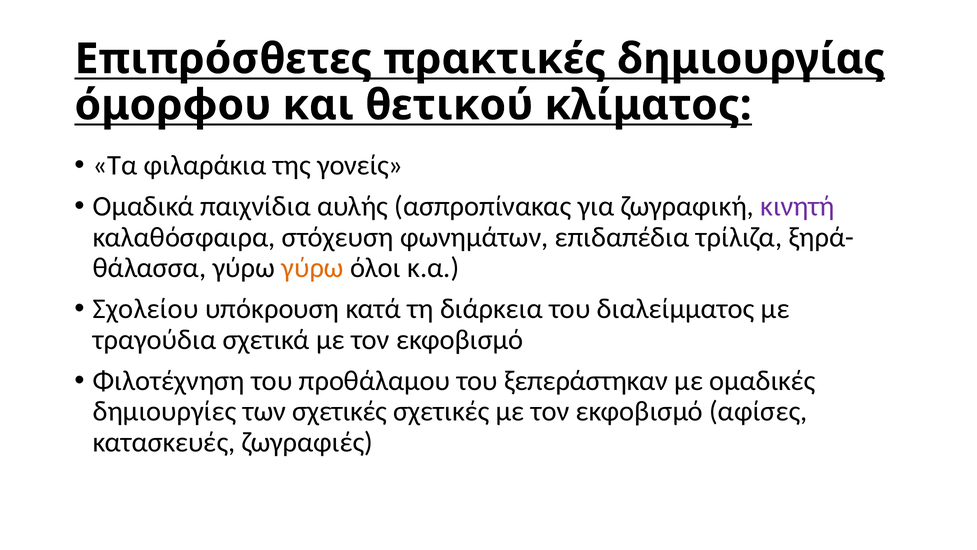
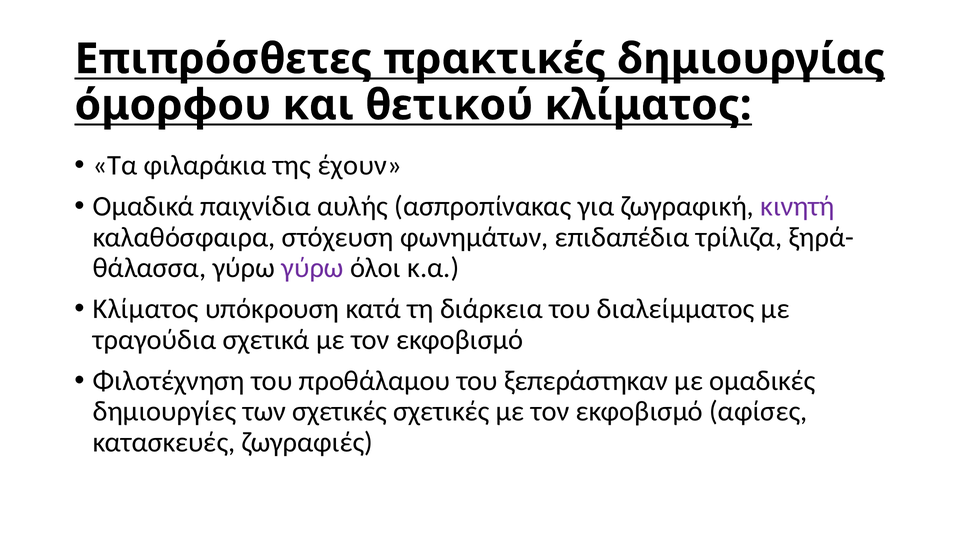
γονείς: γονείς -> έχουν (360, 165)
γύρω colour: orange -> purple (313, 268)
Σχολείου: Σχολείου -> Κλίματος (146, 309)
